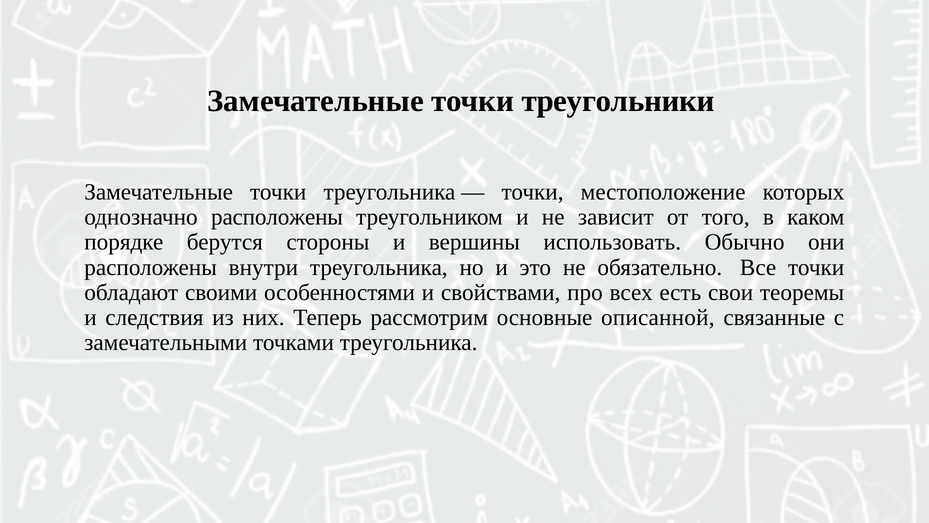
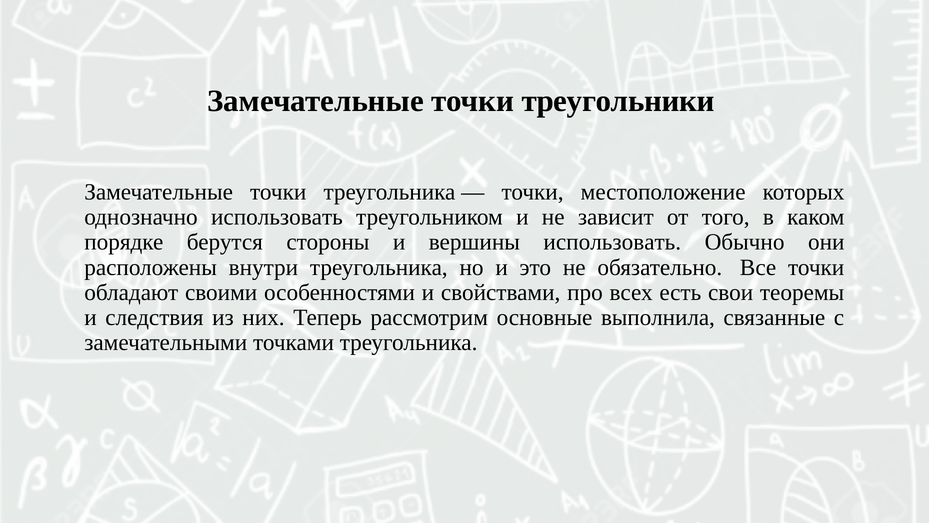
однозначно расположены: расположены -> использовать (277, 217)
описанной: описанной -> выполнила (658, 317)
